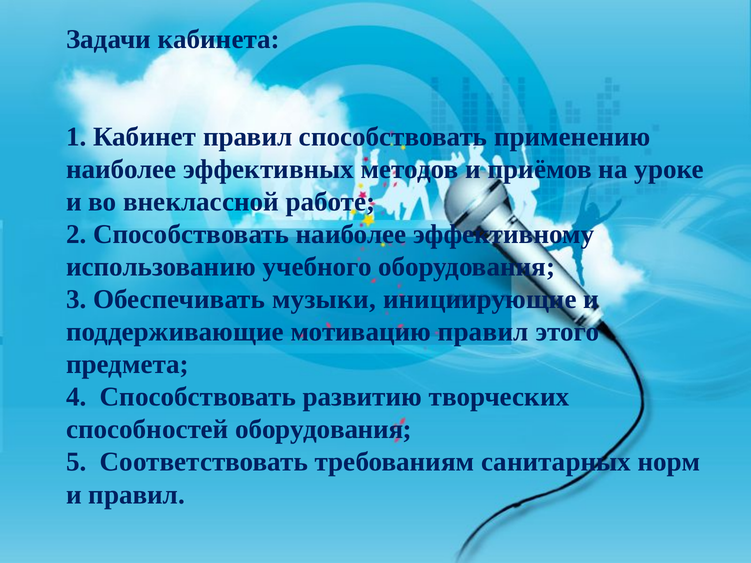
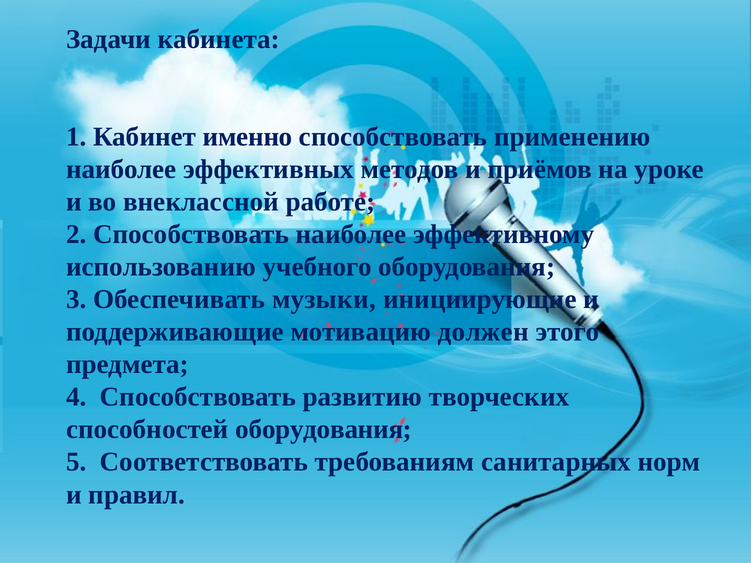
Кабинет правил: правил -> именно (248, 137)
мотивацию правил: правил -> должен (483, 332)
